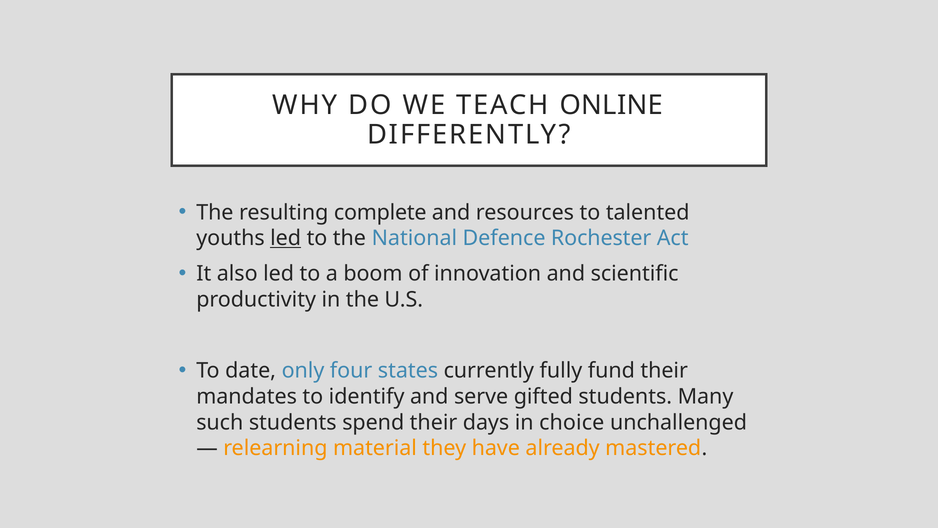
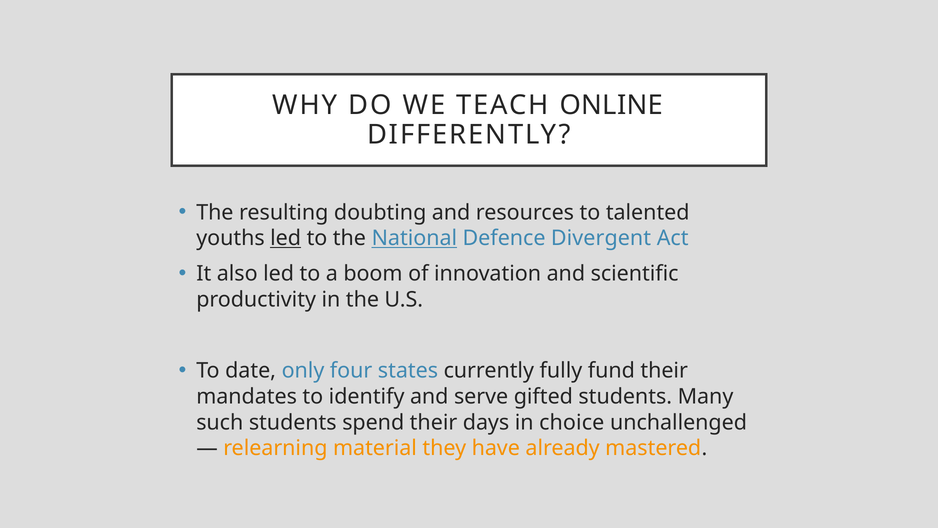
complete: complete -> doubting (380, 212)
National underline: none -> present (414, 238)
Rochester: Rochester -> Divergent (601, 238)
